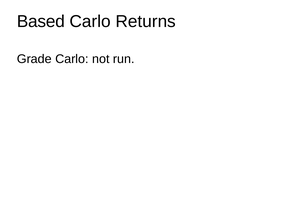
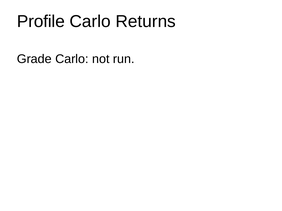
Based: Based -> Profile (41, 21)
